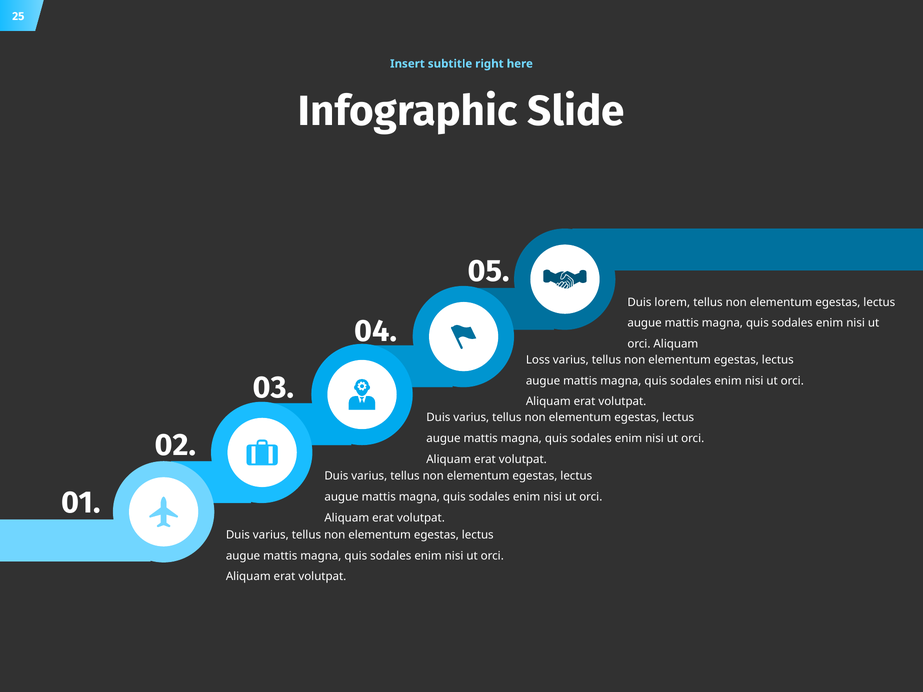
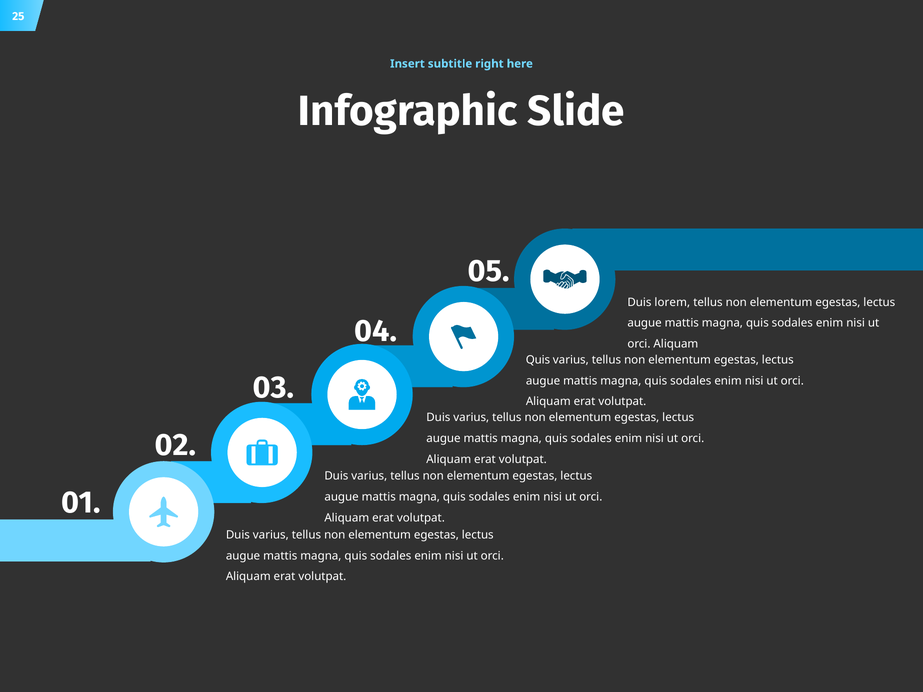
Loss: Loss -> Quis (538, 360)
